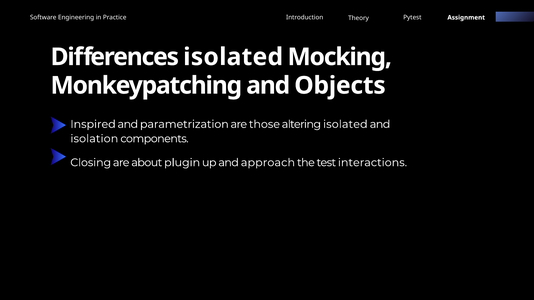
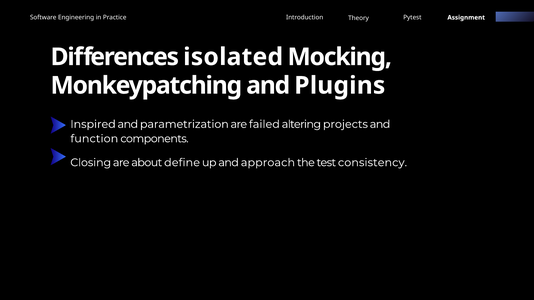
Objects: Objects -> Plugins (340, 86)
those: those -> failed (264, 124)
altering isolated: isolated -> projects (345, 124)
isolation: isolation -> function (94, 139)
plugin: plugin -> define (182, 163)
interactions: interactions -> consistency (372, 163)
